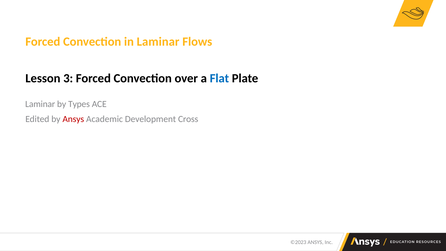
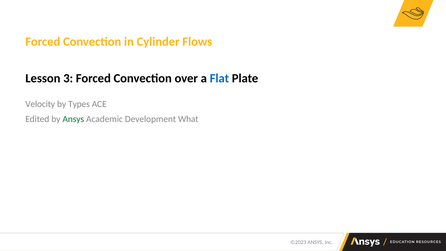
in Laminar: Laminar -> Cylinder (158, 42)
Laminar: Laminar -> Velocity (40, 104)
Ansys colour: red -> green (73, 119)
Cross: Cross -> What (188, 119)
